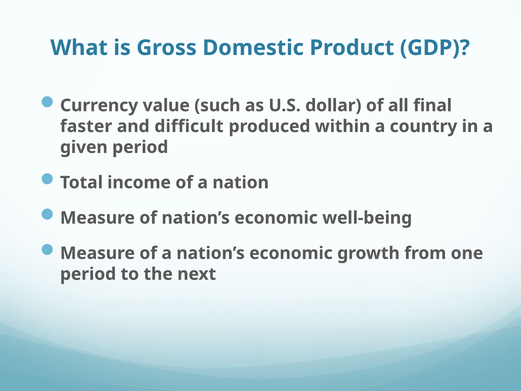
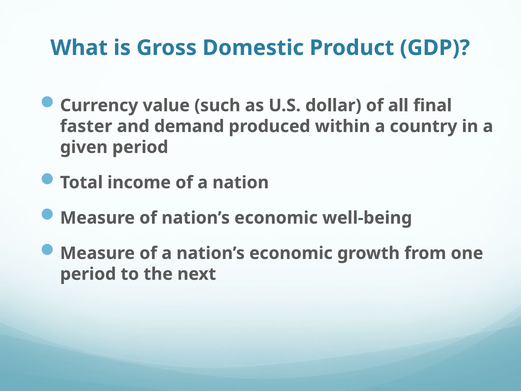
difficult: difficult -> demand (189, 126)
